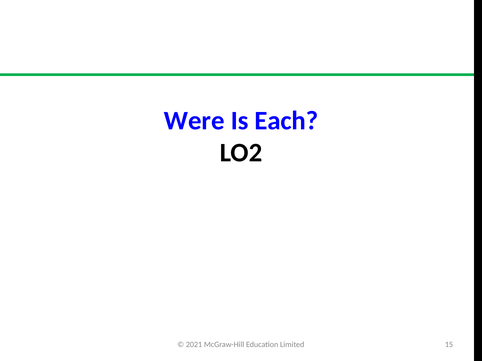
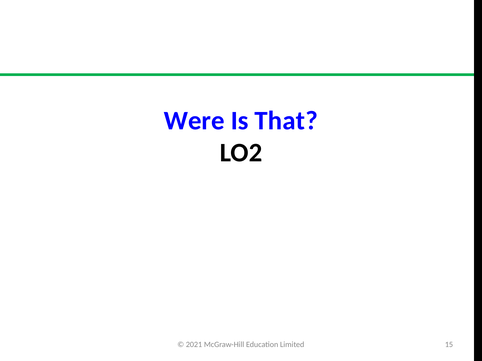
Each: Each -> That (286, 121)
